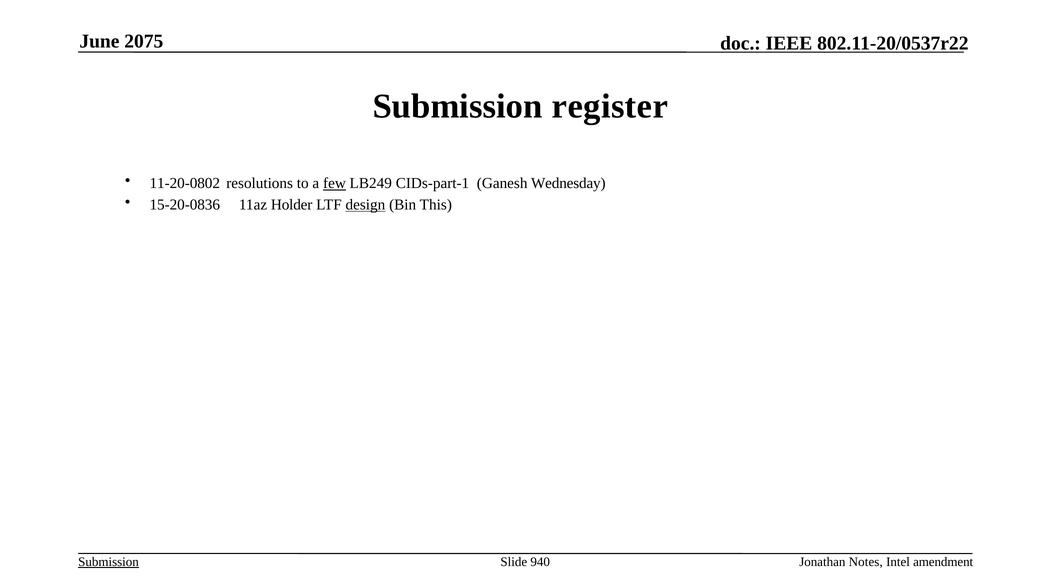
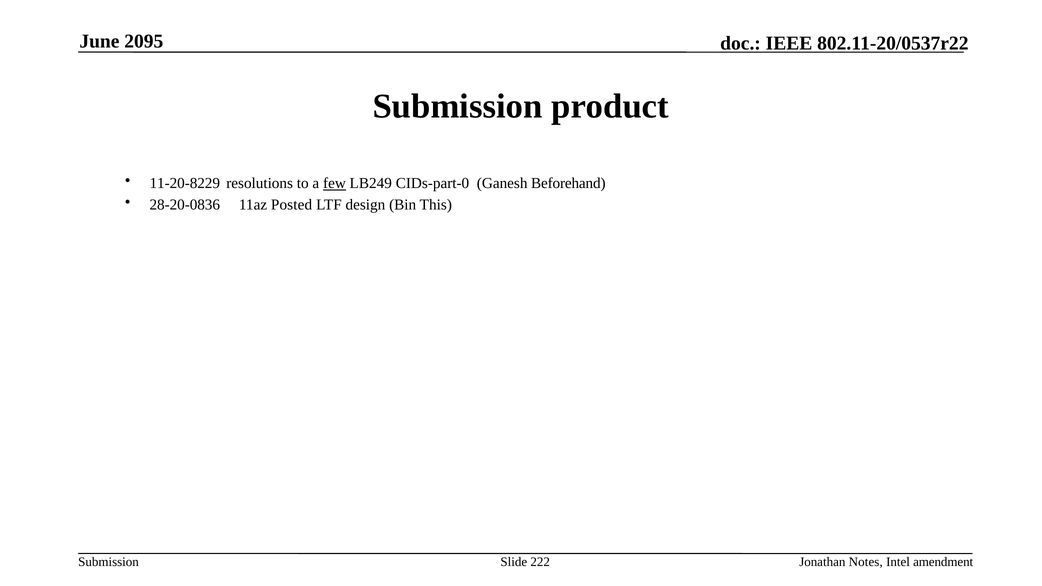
2075: 2075 -> 2095 (144, 41)
register: register -> product (610, 107)
11-20-0802: 11-20-0802 -> 11-20-8229 (185, 183)
CIDs-part-1: CIDs-part-1 -> CIDs-part-0 (432, 183)
Wednesday: Wednesday -> Beforehand (568, 183)
15-20-0836: 15-20-0836 -> 28-20-0836 (185, 205)
Holder: Holder -> Posted (292, 205)
design underline: present -> none (365, 205)
Submission underline: present -> none (109, 562)
940: 940 -> 222 (540, 562)
